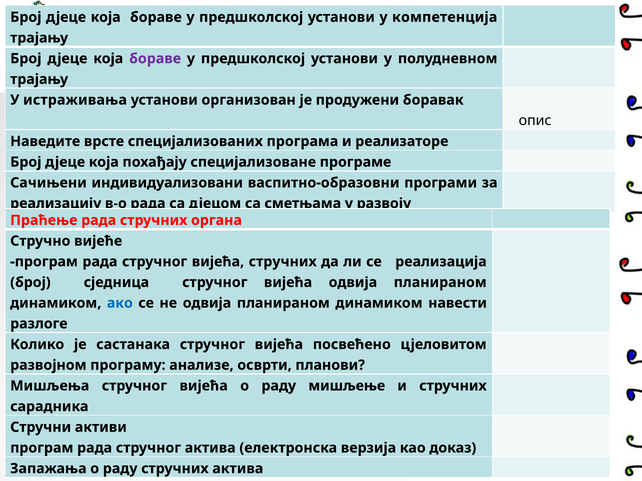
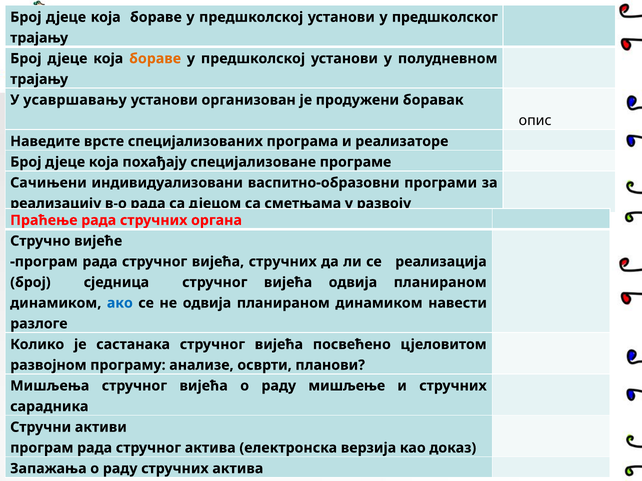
компетенција: компетенција -> предшколског (445, 17)
бораве colour: purple -> orange (155, 59)
истраживања: истраживања -> усавршавању (75, 100)
